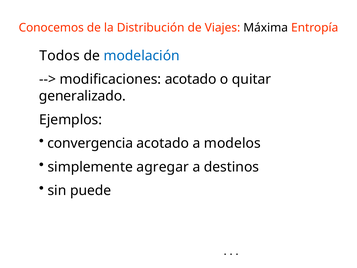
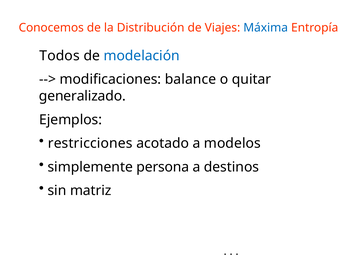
Máxima colour: black -> blue (266, 28)
modificaciones acotado: acotado -> balance (191, 79)
convergencia: convergencia -> restricciones (90, 143)
agregar: agregar -> persona (163, 167)
puede: puede -> matriz (91, 190)
